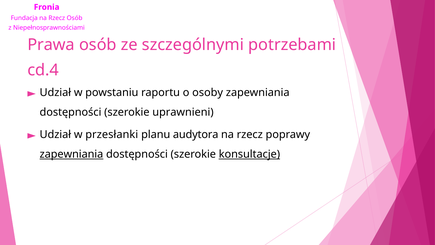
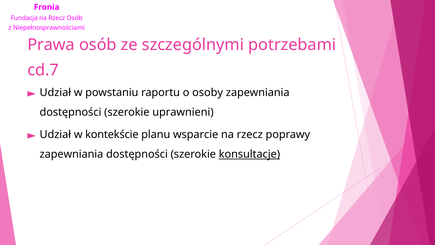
cd.4: cd.4 -> cd.7 (43, 70)
przesłanki: przesłanki -> kontekście (112, 134)
audytora: audytora -> wsparcie (196, 134)
zapewniania underline: present -> none (71, 154)
